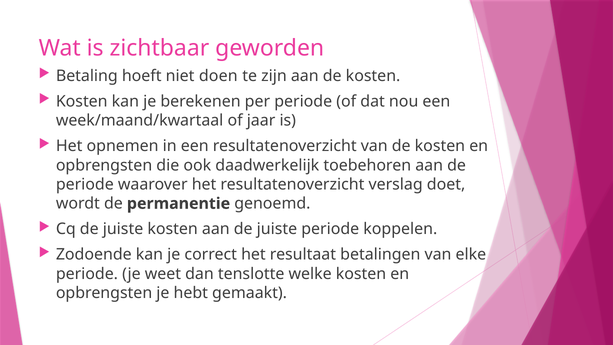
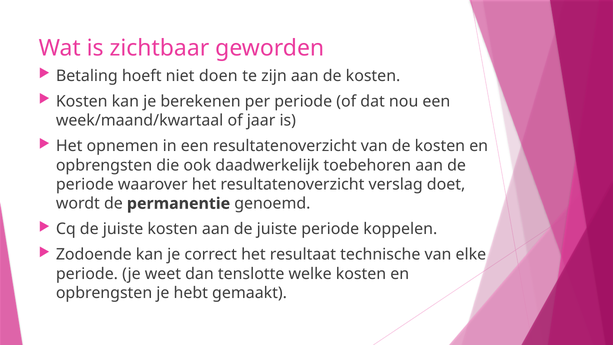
betalingen: betalingen -> technische (380, 255)
